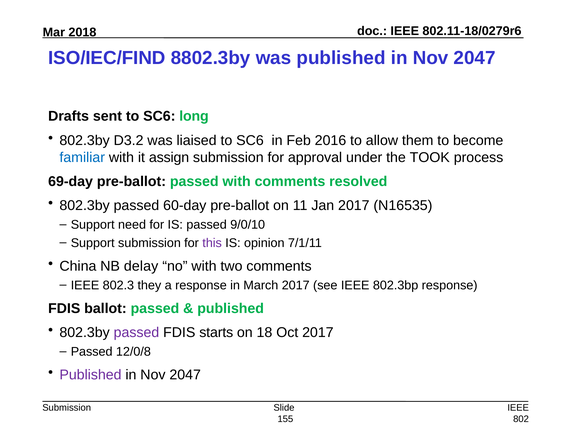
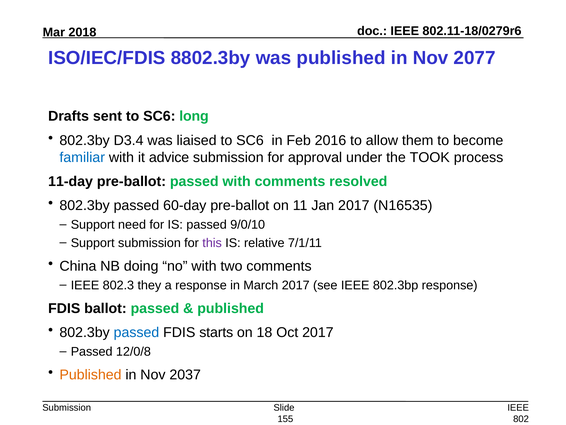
ISO/IEC/FIND: ISO/IEC/FIND -> ISO/IEC/FDIS (107, 58)
2047: 2047 -> 2077 (475, 58)
D3.2: D3.2 -> D3.4 (129, 140)
assign: assign -> advice (169, 157)
69-day: 69-day -> 11-day (71, 181)
opinion: opinion -> relative (264, 243)
delay: delay -> doing (141, 266)
passed colour: purple -> blue (136, 332)
Published colour: purple -> orange (90, 374)
2047: 2047 -> 2037 (185, 374)
